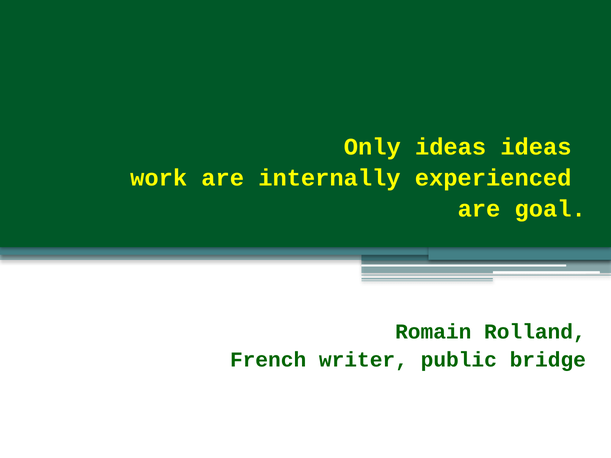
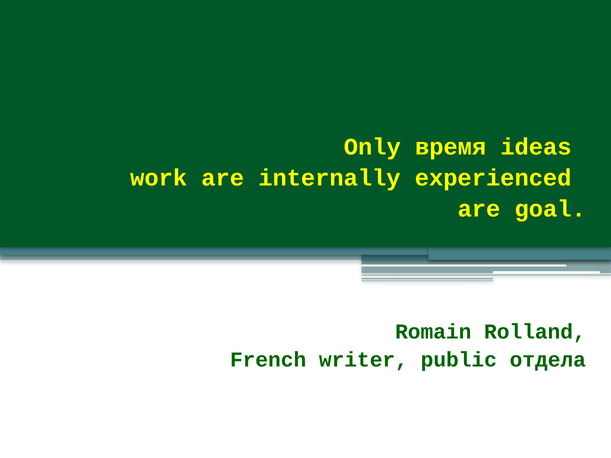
Only ideas: ideas -> время (451, 147)
bridge: bridge -> отдела (548, 360)
